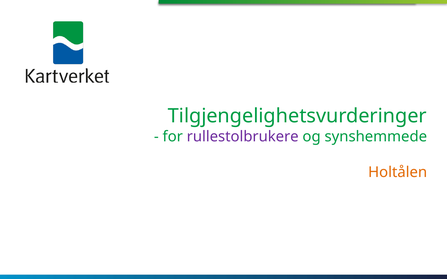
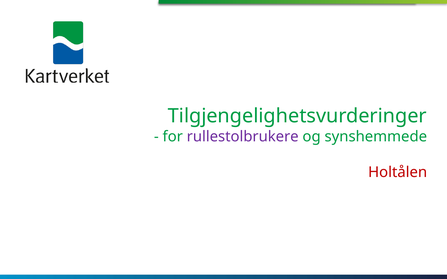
Holtålen colour: orange -> red (398, 172)
